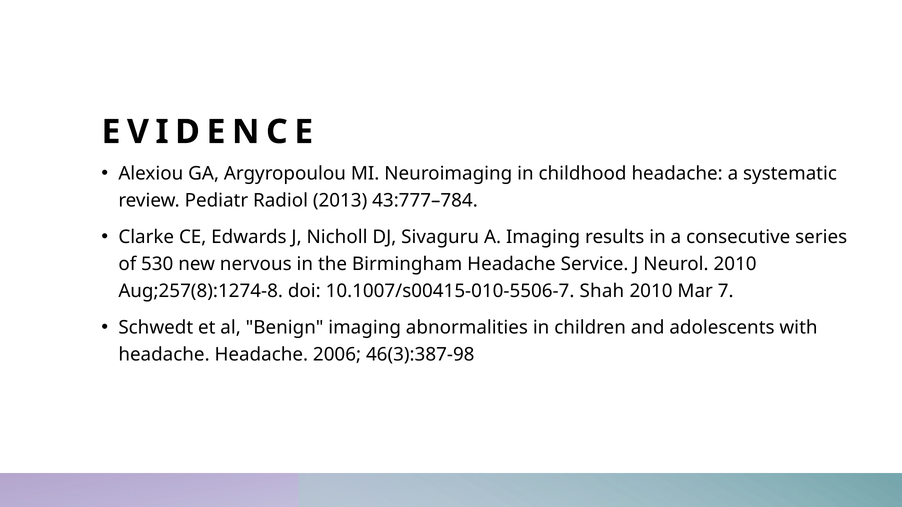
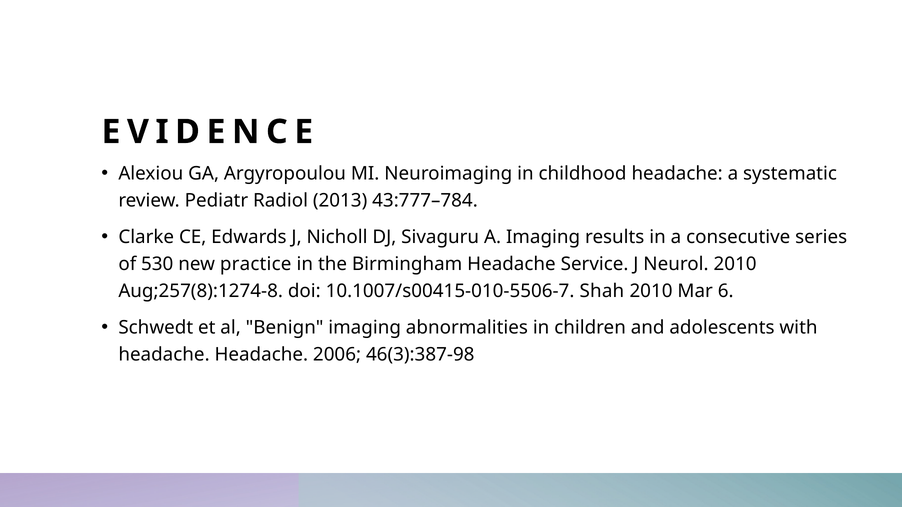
nervous: nervous -> practice (256, 264)
7: 7 -> 6 (726, 291)
